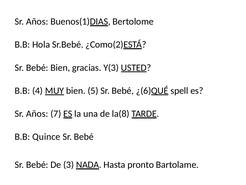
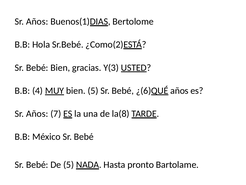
¿(6)QUÉ spell: spell -> años (179, 90)
Quince: Quince -> México (46, 136)
De 3: 3 -> 5 (69, 164)
